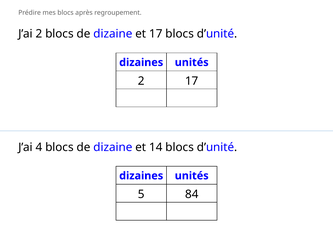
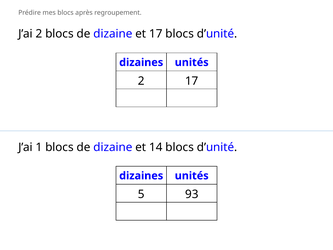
4: 4 -> 1 (39, 147)
84: 84 -> 93 (192, 194)
